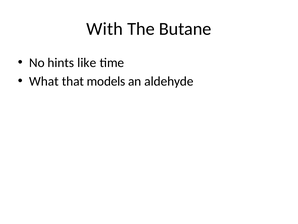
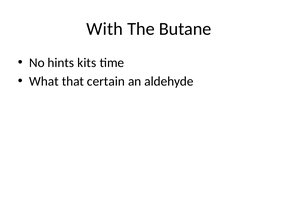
like: like -> kits (87, 63)
models: models -> certain (106, 81)
